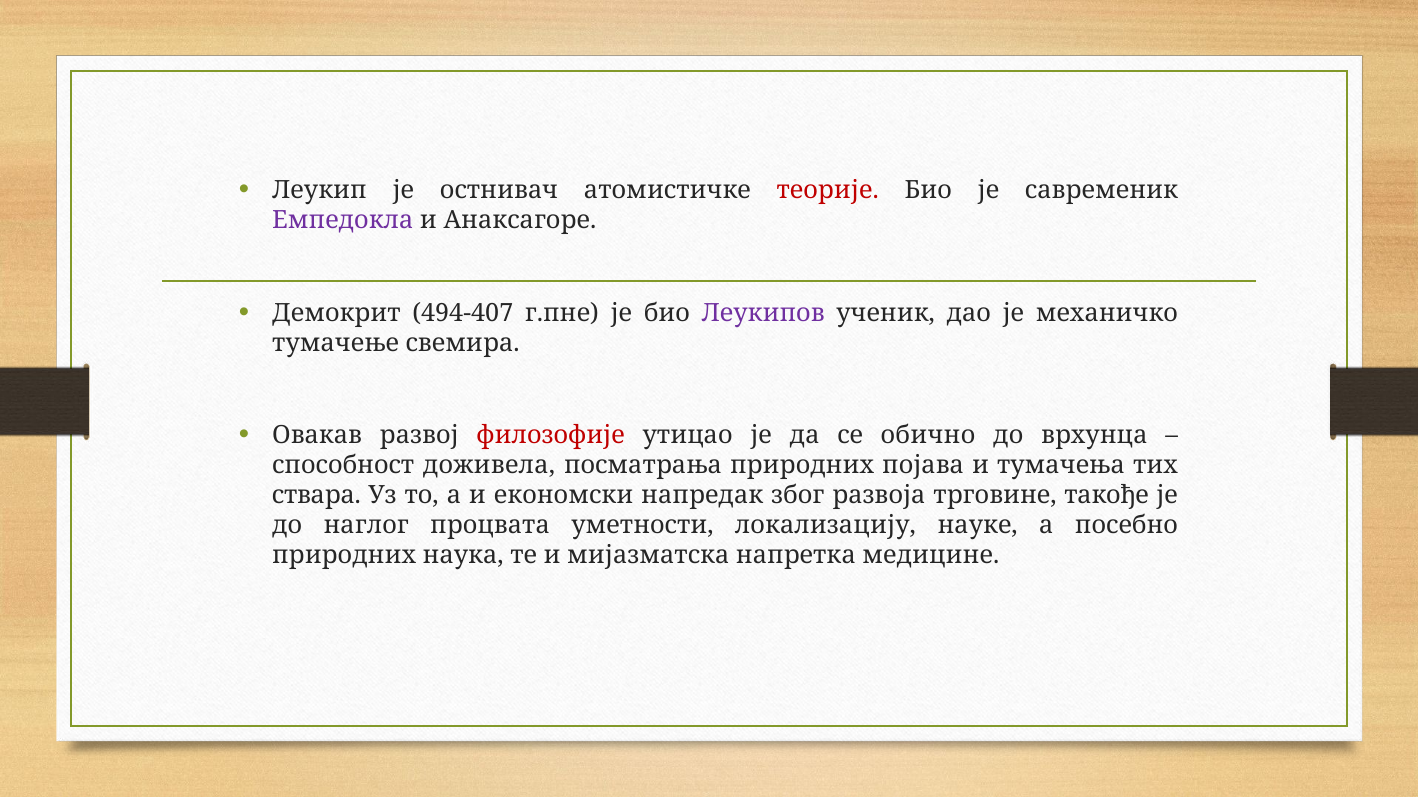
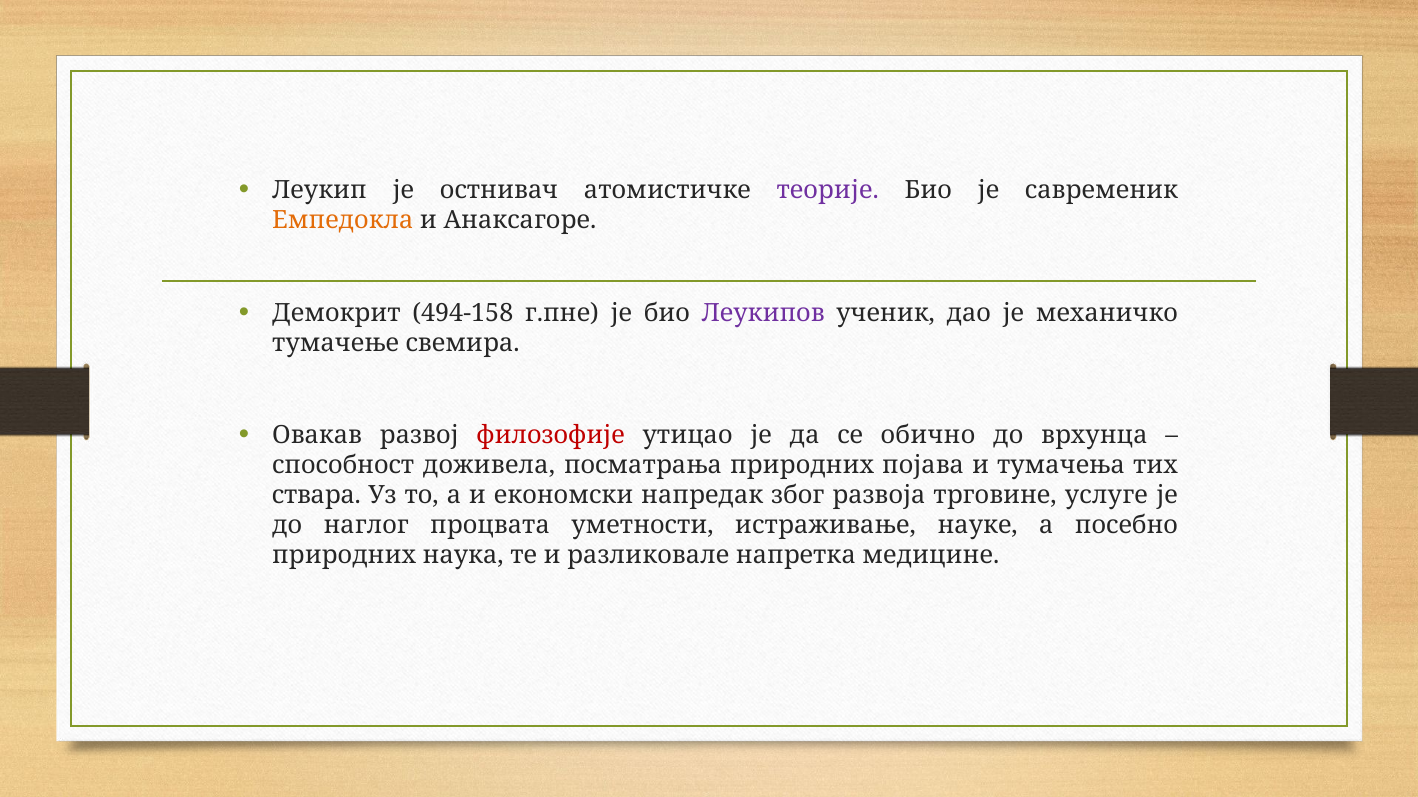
теорије colour: red -> purple (828, 191)
Емпедокла colour: purple -> orange (343, 221)
494-407: 494-407 -> 494-158 (463, 313)
такође: такође -> услуге (1106, 496)
локализацију: локализацију -> истраживање (825, 526)
мијазматска: мијазматска -> разликовале (648, 556)
